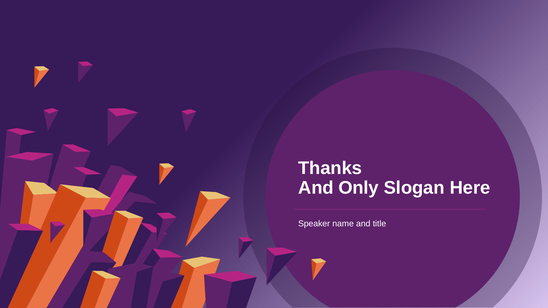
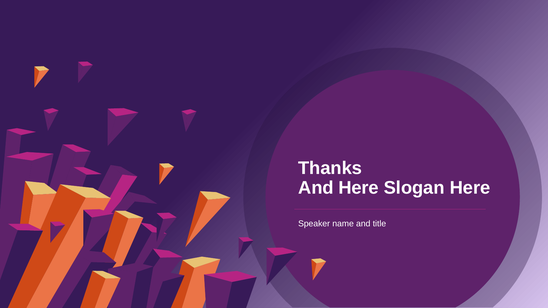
And Only: Only -> Here (359, 188)
